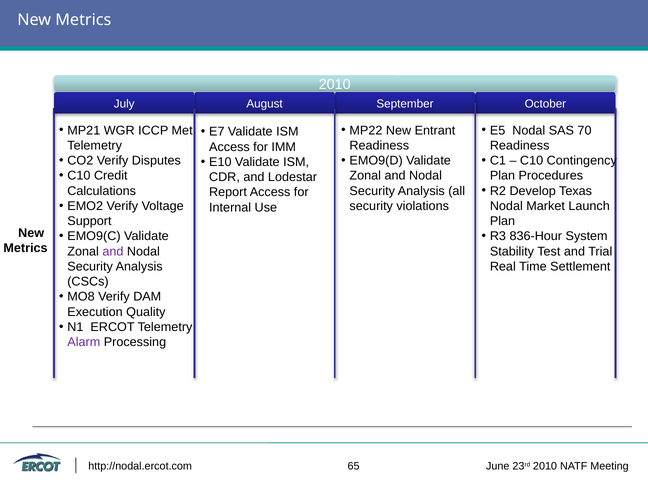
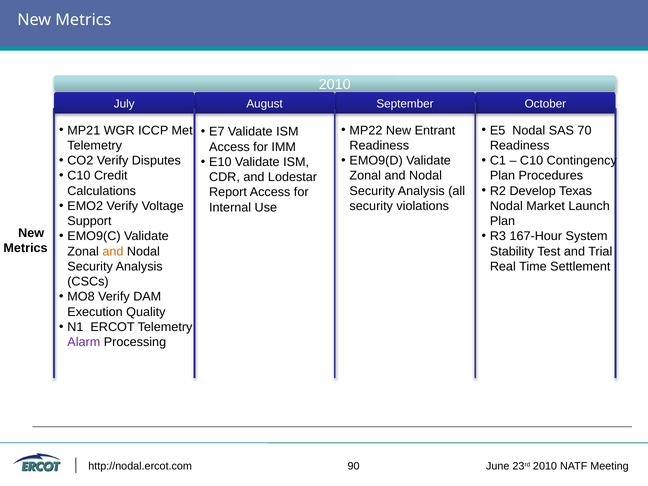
836-Hour: 836-Hour -> 167-Hour (536, 236)
and colour: purple -> orange (113, 251)
65: 65 -> 90 (354, 466)
